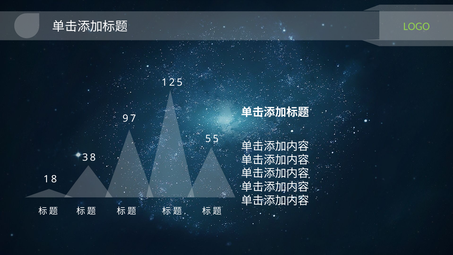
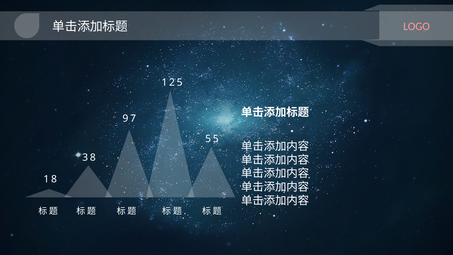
LOGO colour: light green -> pink (417, 26)
